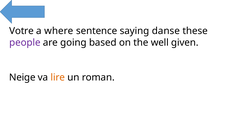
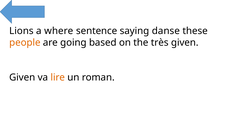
Votre: Votre -> Lions (21, 31)
people colour: purple -> orange (25, 42)
well: well -> très (160, 42)
Neige: Neige -> Given (22, 77)
